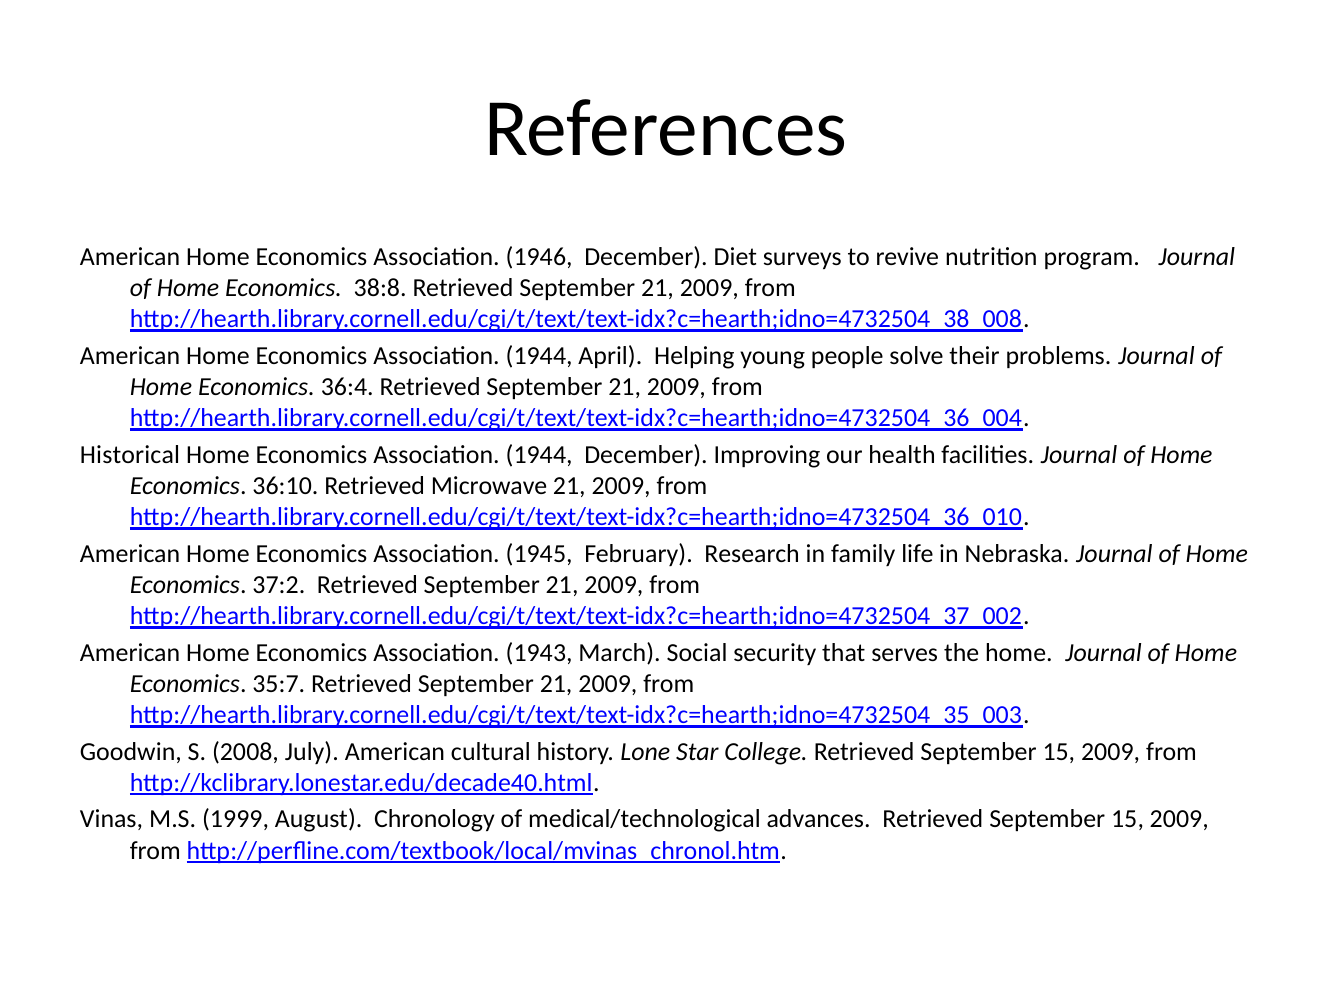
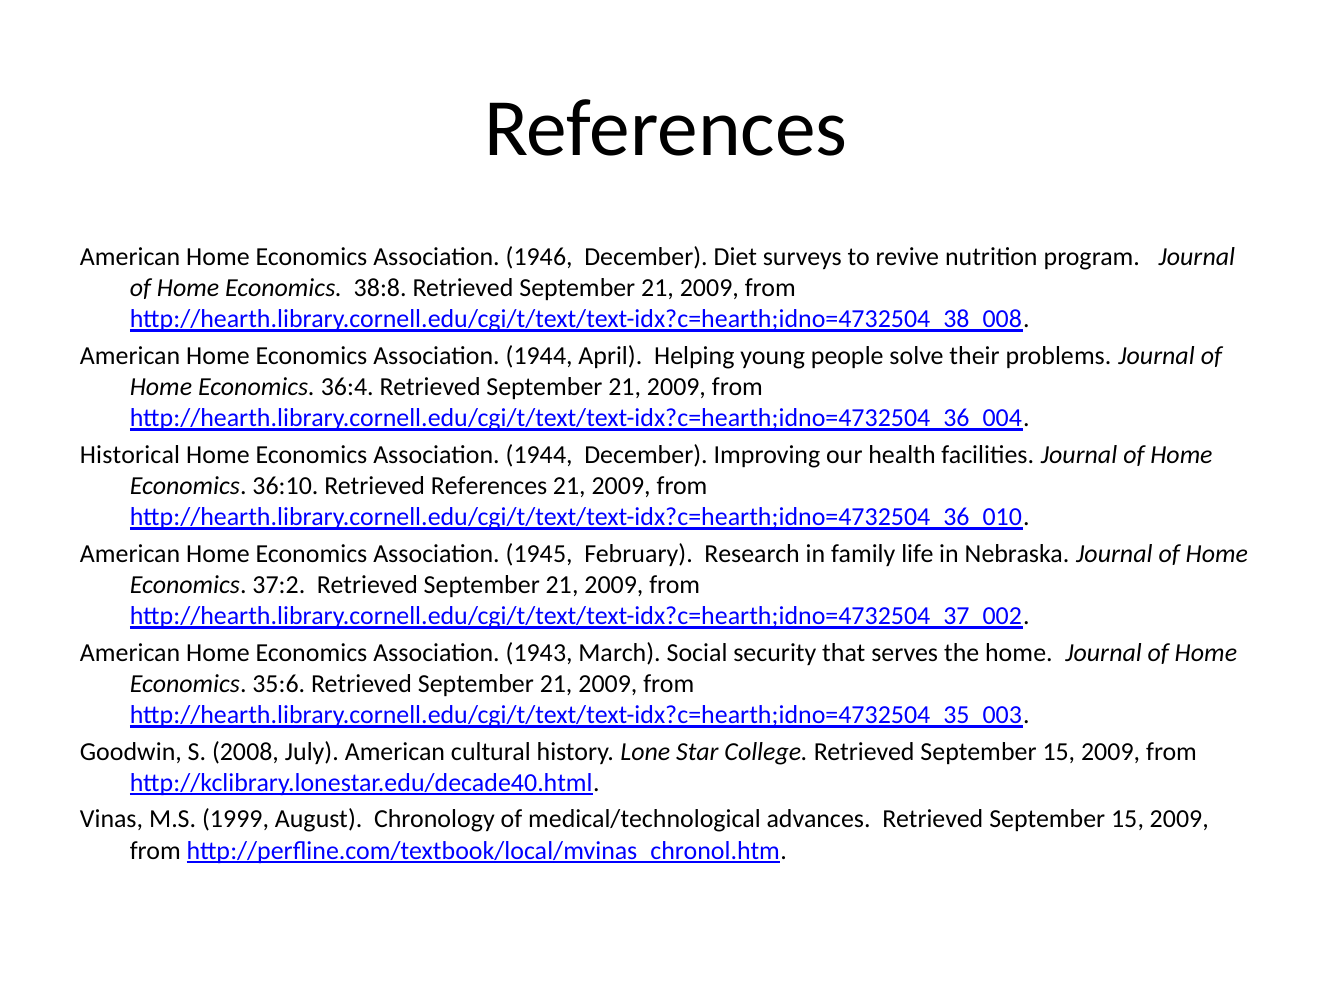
Retrieved Microwave: Microwave -> References (489, 486)
35:7: 35:7 -> 35:6 (279, 684)
